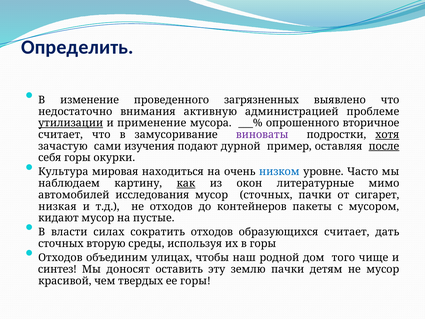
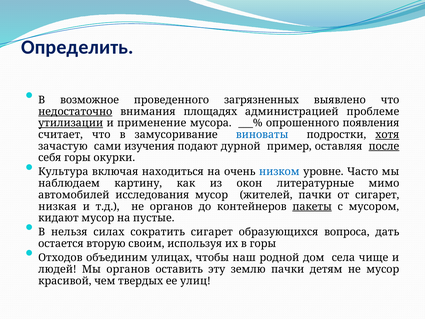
изменение: изменение -> возможное (90, 100)
недостаточно underline: none -> present (75, 111)
активную: активную -> площадях (210, 111)
вторичное: вторичное -> появления (371, 123)
виноваты colour: purple -> blue (262, 135)
мировая: мировая -> включая (115, 172)
как underline: present -> none (186, 183)
мусор сточных: сточных -> жителей (266, 195)
не отходов: отходов -> органов (171, 206)
пакеты underline: none -> present (312, 206)
власти: власти -> нельзя (69, 232)
сократить отходов: отходов -> сигарет (212, 232)
образующихся считает: считает -> вопроса (347, 232)
сточных: сточных -> остается (61, 243)
среды: среды -> своим (146, 243)
того: того -> села (343, 258)
синтез: синтез -> людей (57, 269)
Мы доносят: доносят -> органов (128, 269)
ее горы: горы -> улиц (195, 281)
